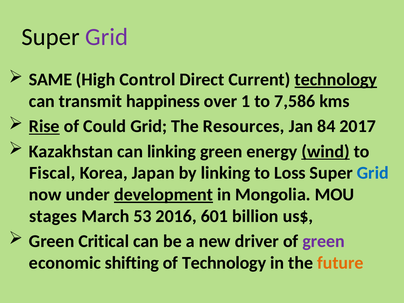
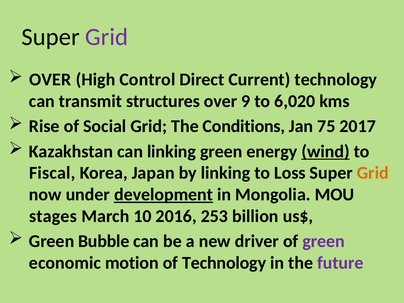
SAME: SAME -> OVER (50, 80)
technology underline: present -> none (336, 80)
happiness: happiness -> structures (163, 101)
1: 1 -> 9 (246, 101)
7,586: 7,586 -> 6,020 (295, 101)
Rise underline: present -> none (44, 126)
Could: Could -> Social (105, 126)
Resources: Resources -> Conditions (244, 126)
84: 84 -> 75 (326, 126)
Grid colour: blue -> orange (373, 173)
53: 53 -> 10 (142, 216)
601: 601 -> 253 (214, 216)
Critical: Critical -> Bubble (104, 241)
shifting: shifting -> motion (132, 263)
future colour: orange -> purple (340, 263)
